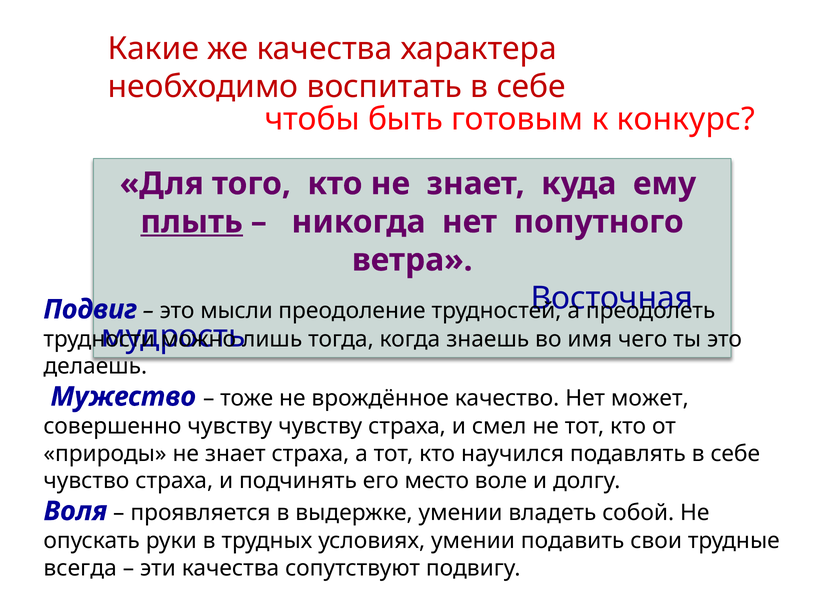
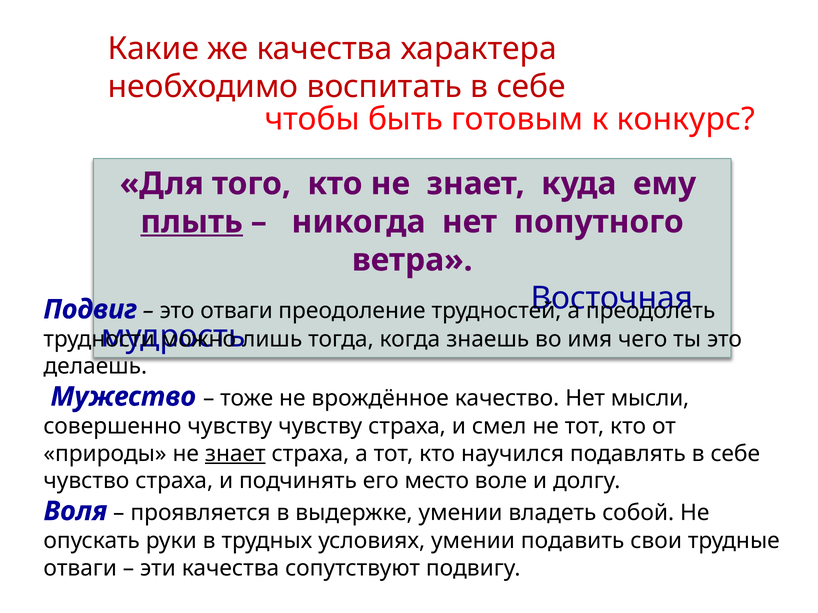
это мысли: мысли -> отваги (237, 311)
может: может -> мысли (650, 399)
знает underline: none -> present (235, 454)
всегда: всегда -> отваги (80, 569)
